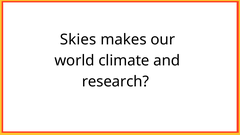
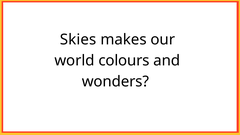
climate: climate -> colours (124, 61)
research: research -> wonders (115, 82)
